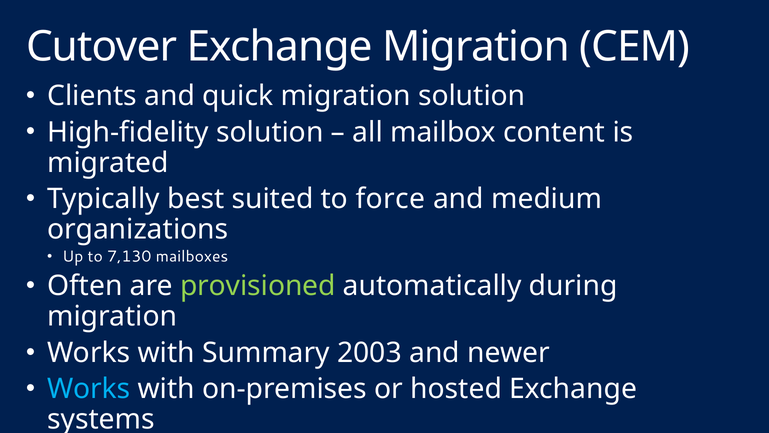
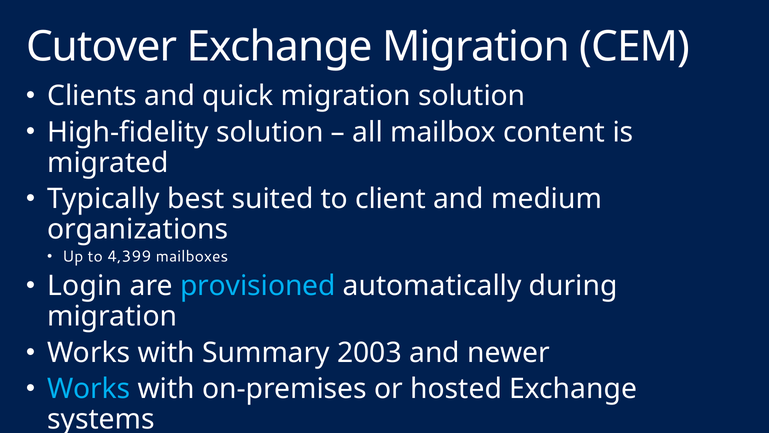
force: force -> client (391, 199)
7,130: 7,130 -> 4,399 (129, 256)
Often: Often -> Login (85, 286)
provisioned colour: light green -> light blue (258, 286)
